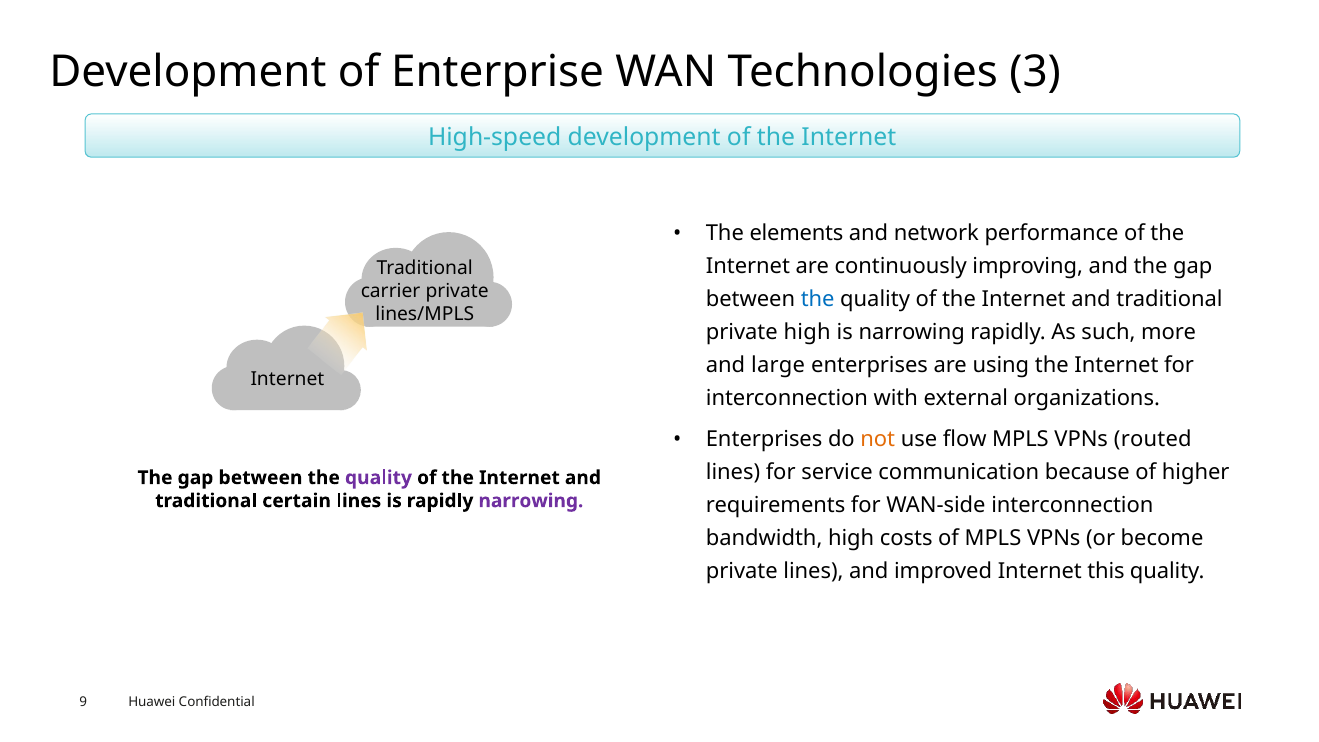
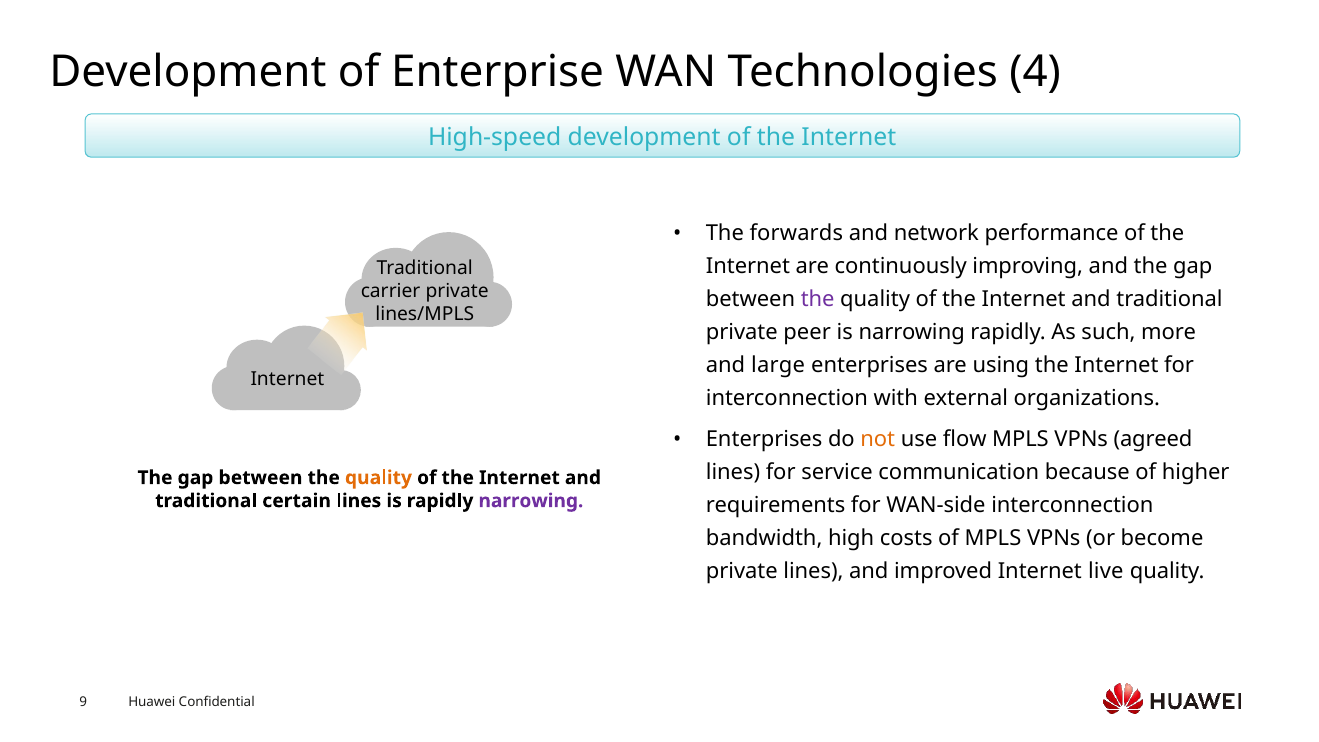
3: 3 -> 4 (1035, 72)
elements: elements -> forwards (796, 234)
the colour: blue -> purple (818, 299)
private high: high -> peer (807, 332)
routed: routed -> agreed (1153, 439)
quality colour: purple -> orange (378, 478)
this: this -> live (1106, 571)
